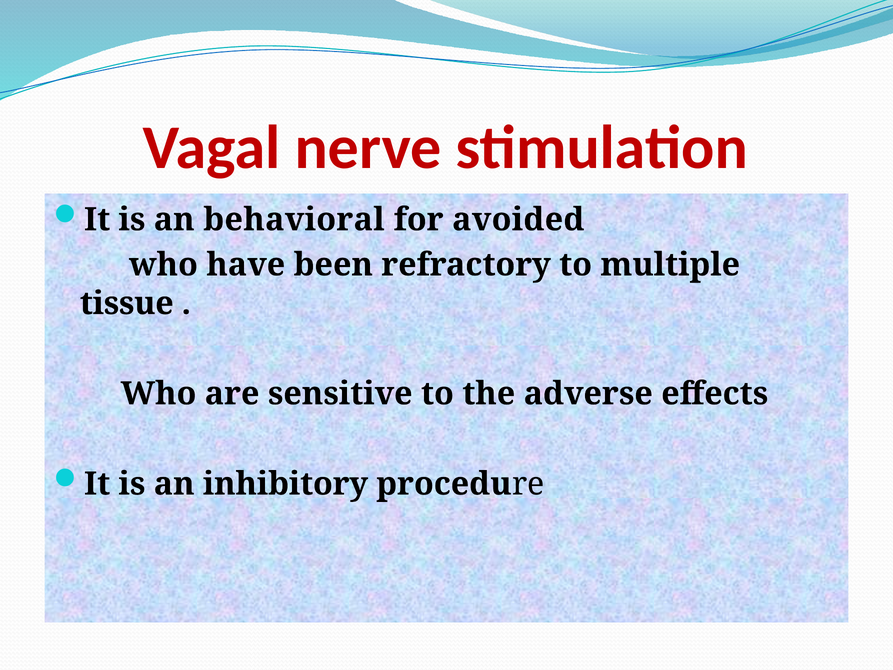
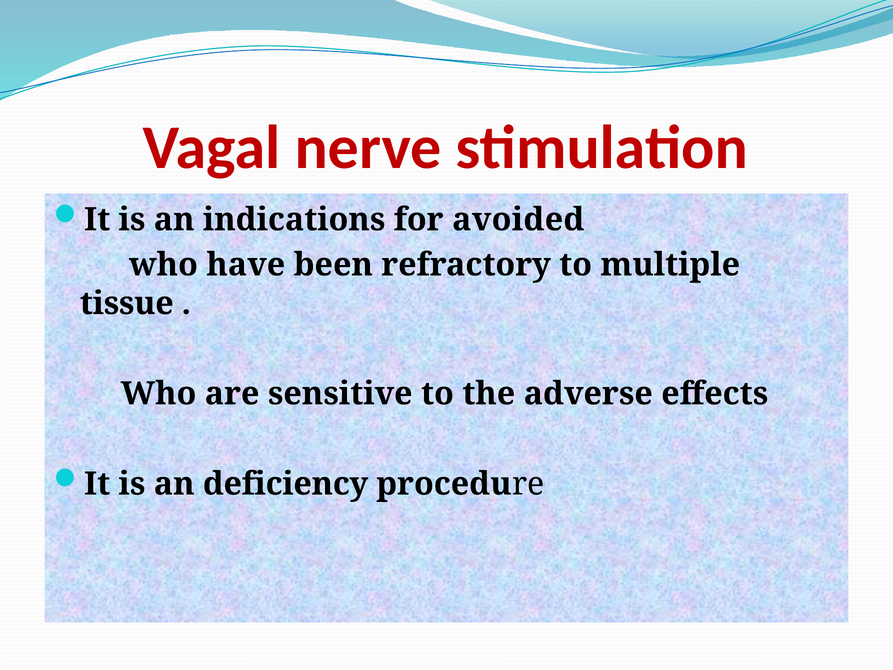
behavioral: behavioral -> indications (294, 220)
inhibitory: inhibitory -> deficiency (286, 484)
